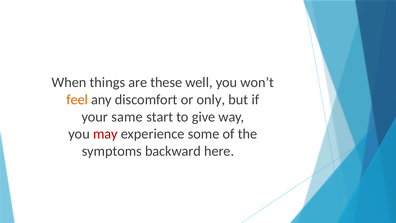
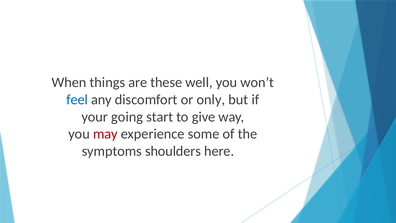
feel colour: orange -> blue (77, 100)
same: same -> going (127, 117)
backward: backward -> shoulders (173, 151)
